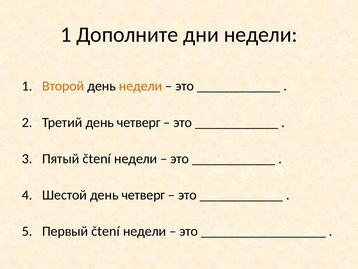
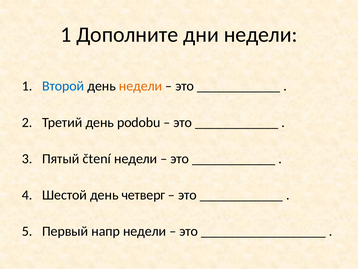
Второй colour: orange -> blue (63, 86)
Третий день четверг: четверг -> podobu (139, 122)
Первый čtení: čtení -> напр (106, 231)
